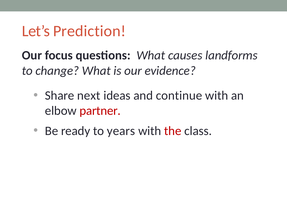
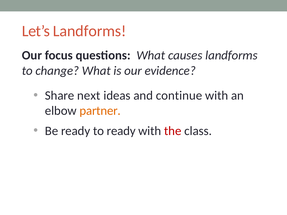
Let’s Prediction: Prediction -> Landforms (90, 31)
partner colour: red -> orange (100, 111)
to years: years -> ready (121, 131)
